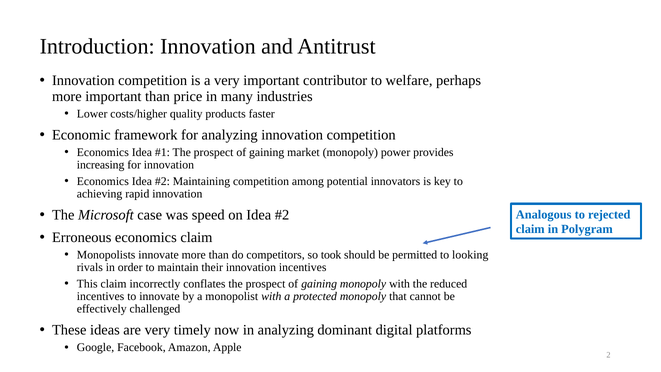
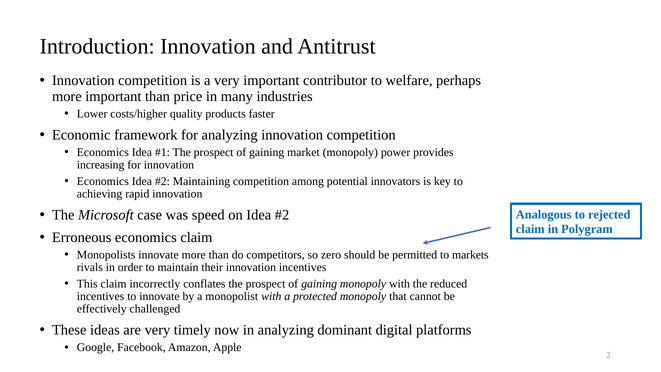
took: took -> zero (331, 255)
looking: looking -> markets (470, 255)
